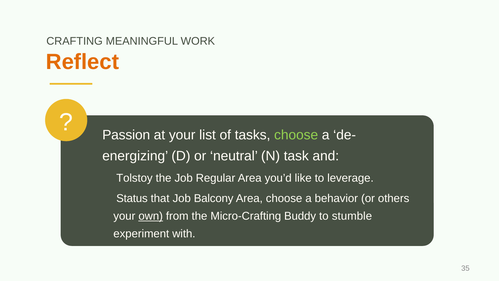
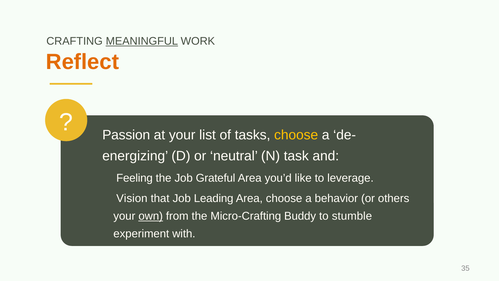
MEANINGFUL underline: none -> present (142, 41)
choose colour: light green -> yellow (296, 135)
Tolstoy: Tolstoy -> Feeling (135, 178)
Regular: Regular -> Grateful (216, 178)
Status: Status -> Vision (132, 198)
Balcony: Balcony -> Leading (214, 198)
